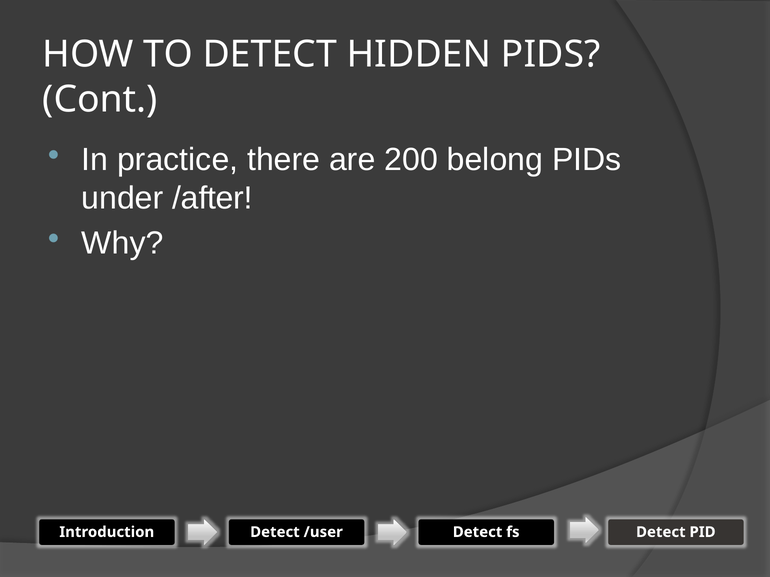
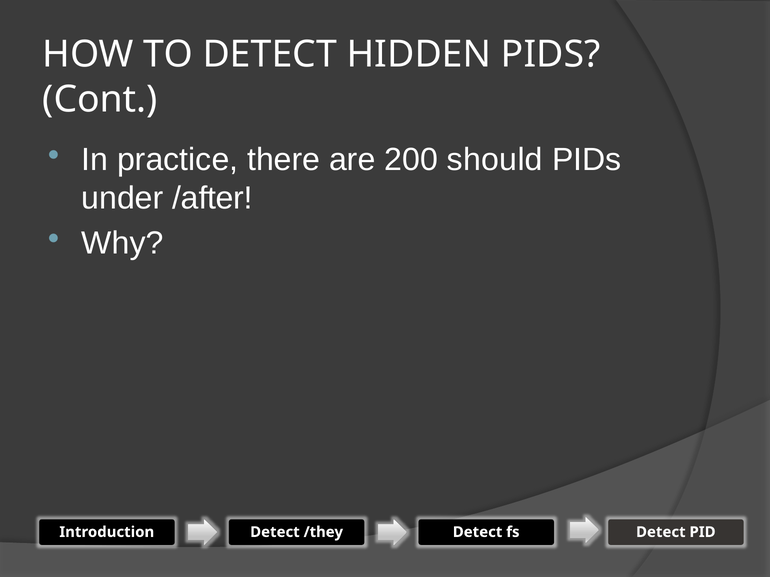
belong: belong -> should (495, 160)
/user: /user -> /they (323, 532)
